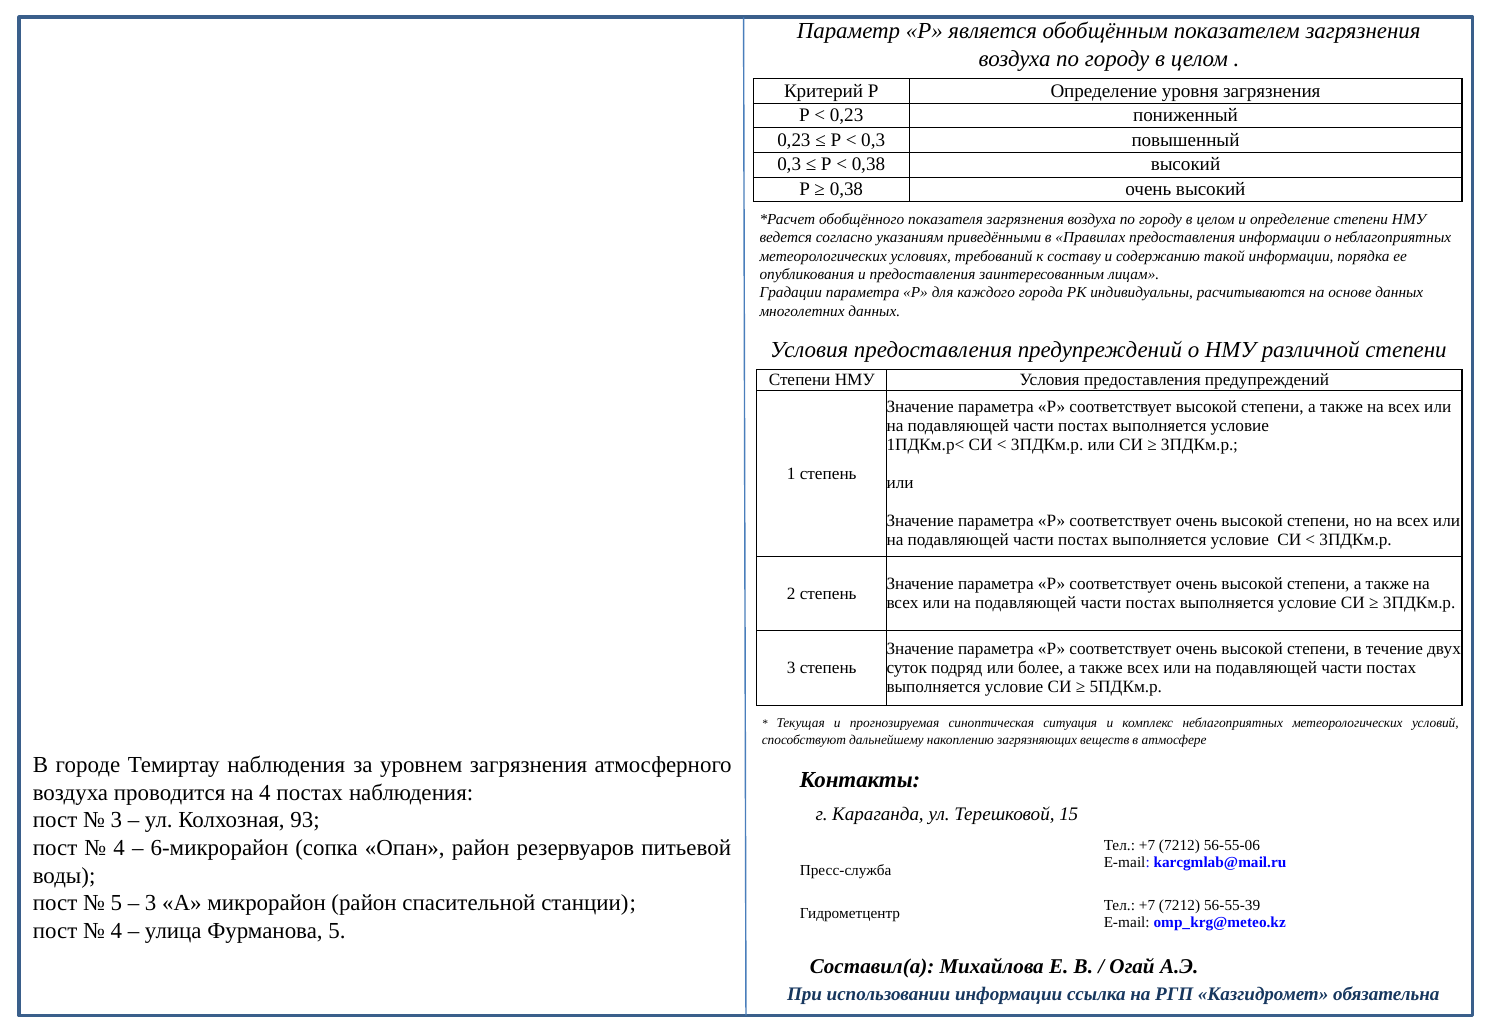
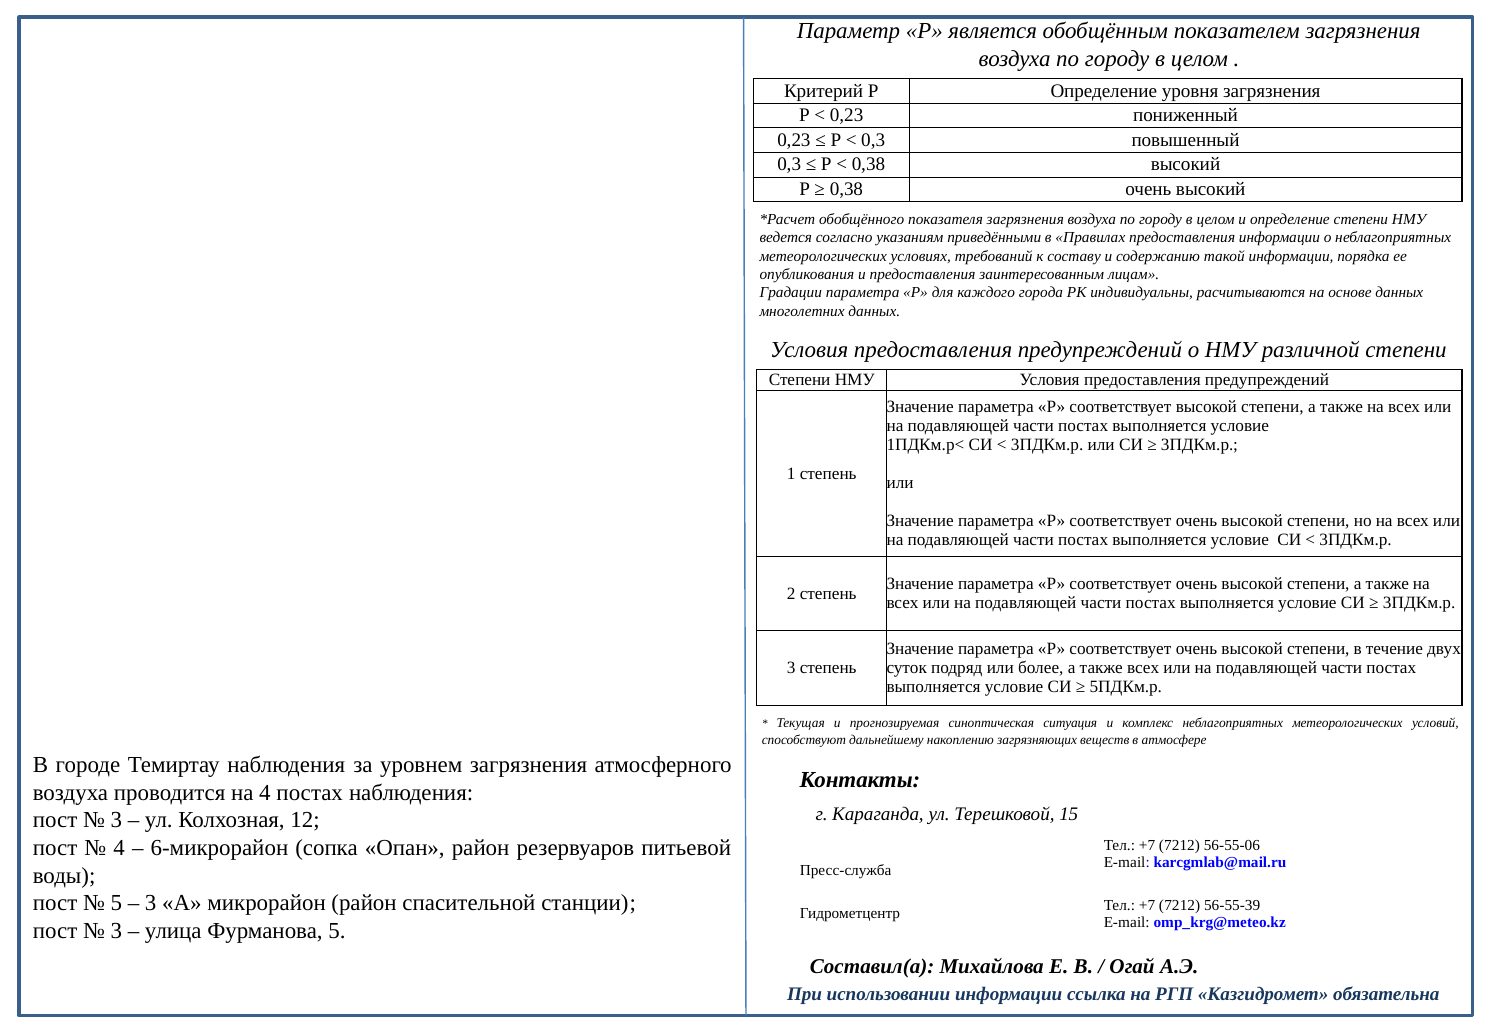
93: 93 -> 12 (305, 820)
4: 4 -> 3 (116, 930)
